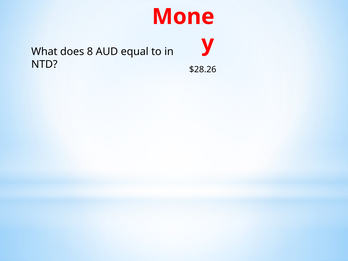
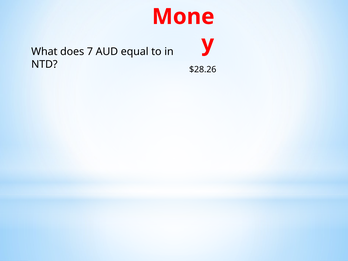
8: 8 -> 7 (90, 52)
